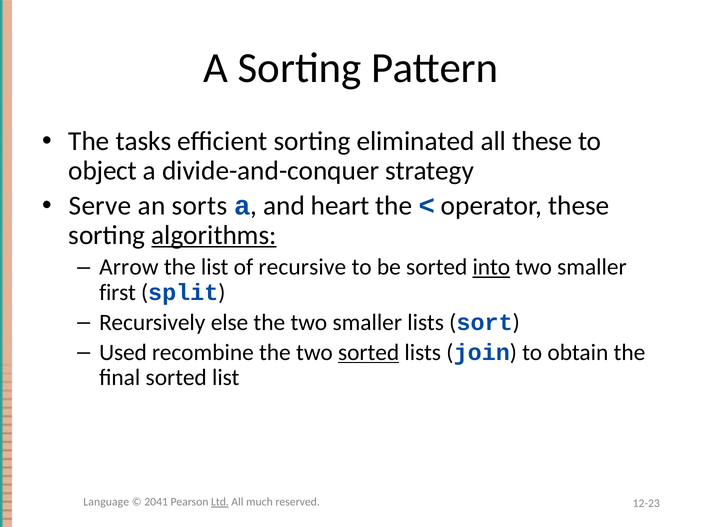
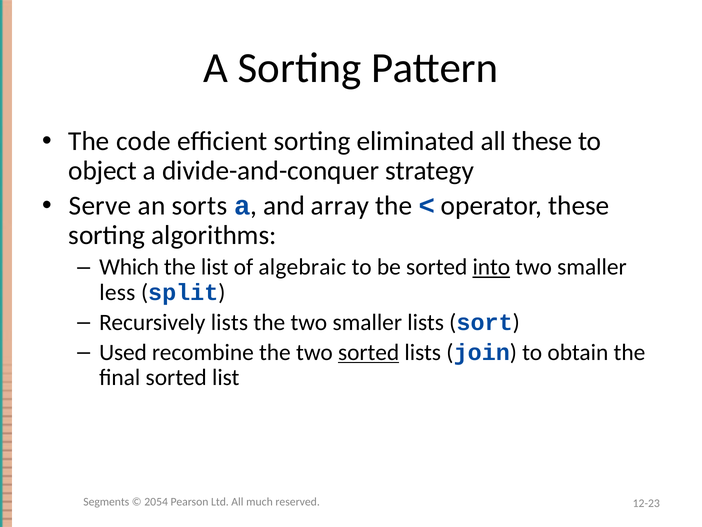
tasks: tasks -> code (143, 141)
heart: heart -> array (340, 205)
algorithms underline: present -> none (214, 235)
Arrow: Arrow -> Which (129, 267)
recursive: recursive -> algebraic (302, 267)
first: first -> less (117, 292)
Recursively else: else -> lists (229, 322)
Language: Language -> Segments (106, 502)
2041: 2041 -> 2054 (156, 502)
Ltd underline: present -> none (220, 502)
